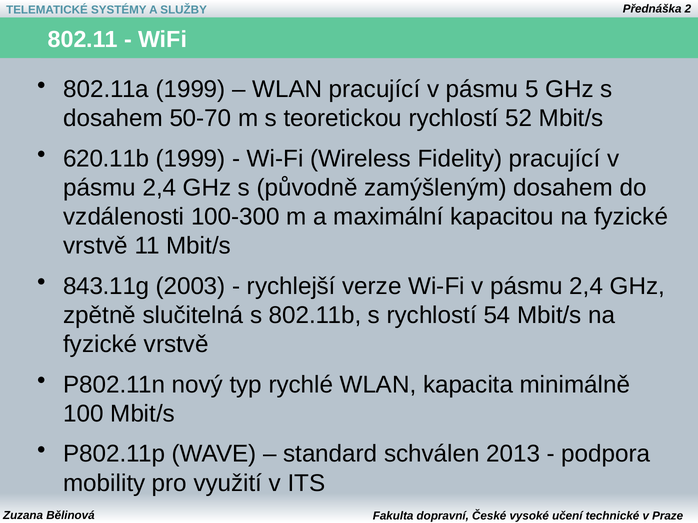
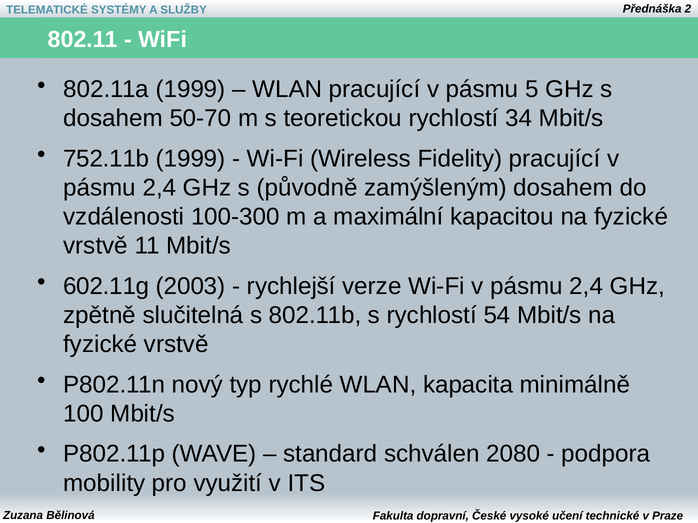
52: 52 -> 34 (519, 119)
620.11b: 620.11b -> 752.11b (106, 159)
843.11g: 843.11g -> 602.11g (106, 287)
2013: 2013 -> 2080 (513, 454)
